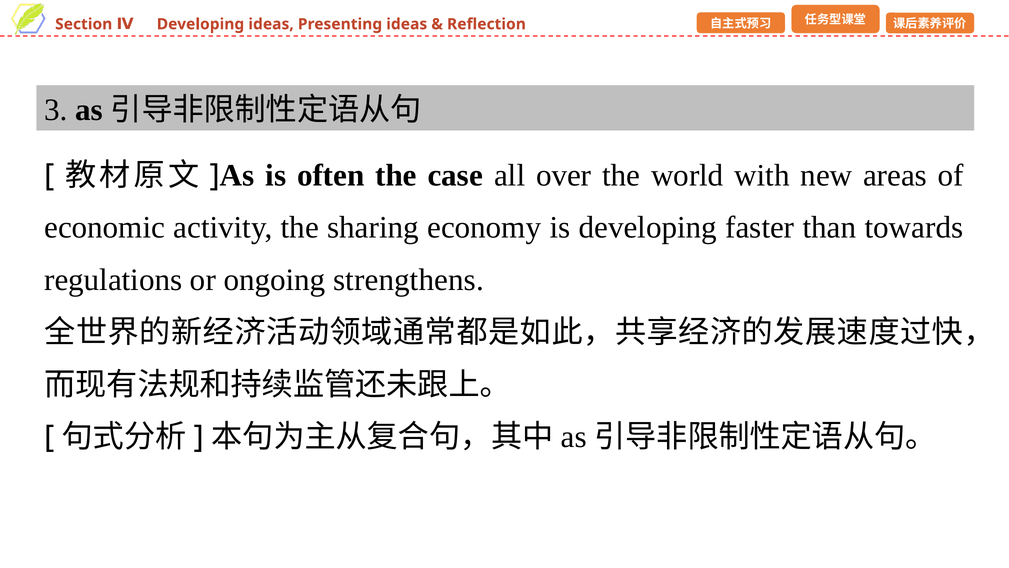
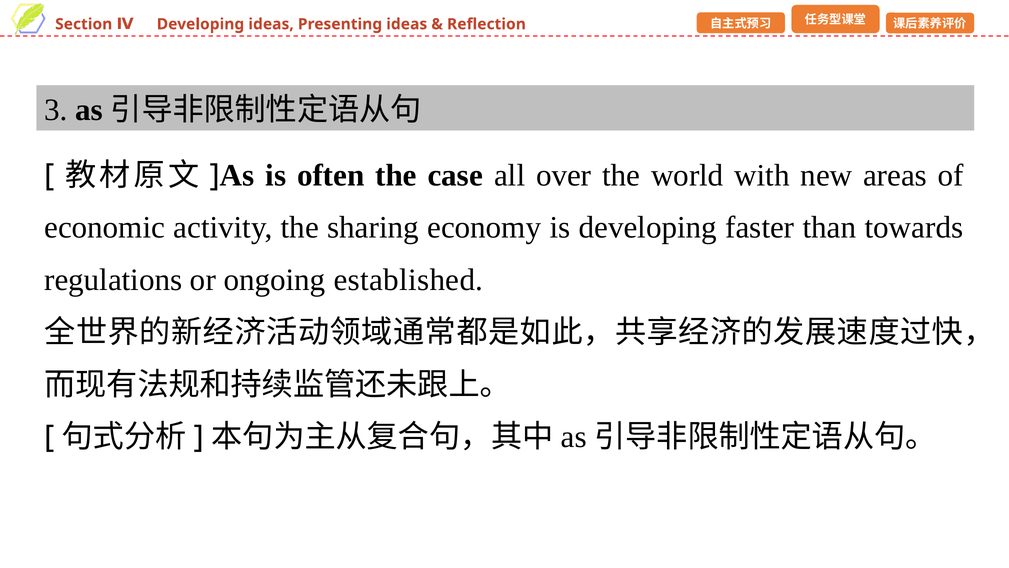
strengthens: strengthens -> established (408, 280)
